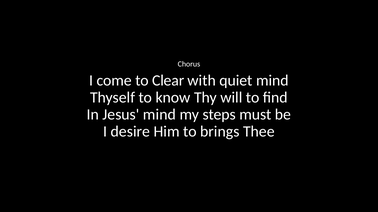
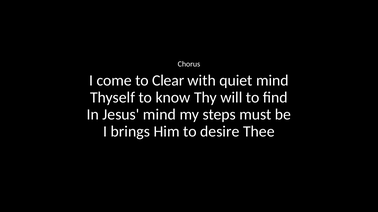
desire: desire -> brings (130, 132)
brings: brings -> desire (220, 132)
